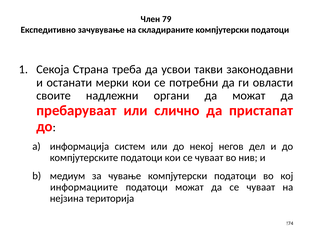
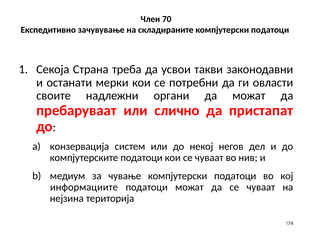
79: 79 -> 70 (167, 19)
информација: информација -> конзервација (80, 146)
